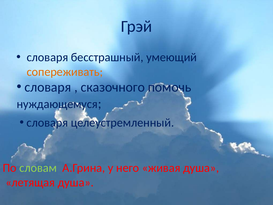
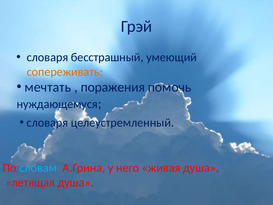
словаря: словаря -> мечтать (48, 87)
сказочного: сказочного -> поражения (113, 87)
словам colour: light green -> light blue (38, 168)
